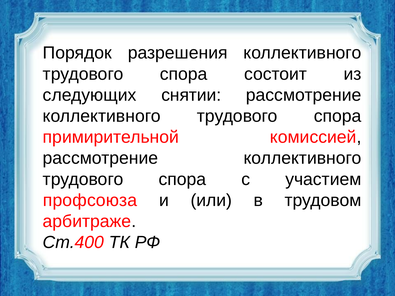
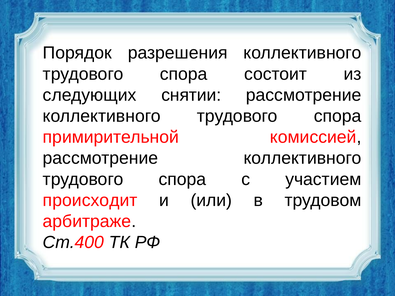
профсоюза: профсоюза -> происходит (90, 200)
